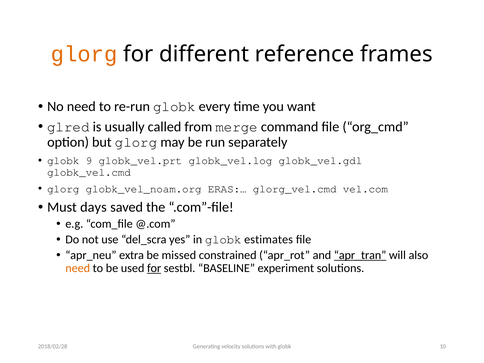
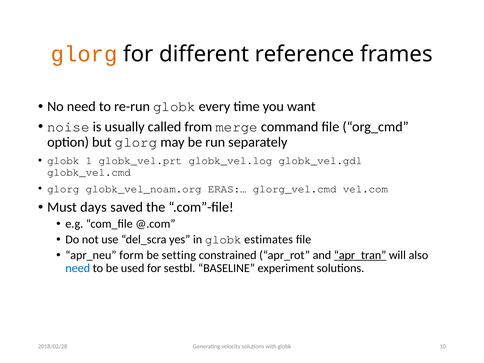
glred: glred -> noise (68, 127)
9: 9 -> 1 (89, 161)
extra: extra -> form (131, 255)
missed: missed -> setting (179, 255)
need colour: orange -> blue (78, 268)
for underline: present -> none (154, 268)
